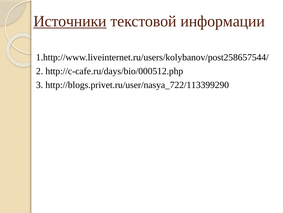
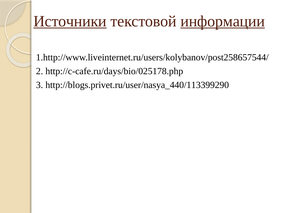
информации underline: none -> present (223, 21)
http://c-cafe.ru/days/bio/000512.php: http://c-cafe.ru/days/bio/000512.php -> http://c-cafe.ru/days/bio/025178.php (114, 71)
http://blogs.privet.ru/user/nasya_722/113399290: http://blogs.privet.ru/user/nasya_722/113399290 -> http://blogs.privet.ru/user/nasya_440/113399290 (137, 85)
